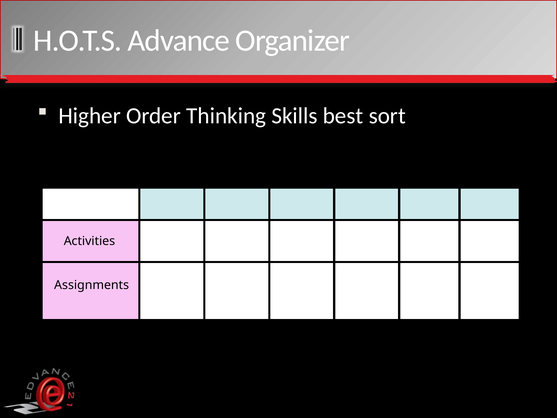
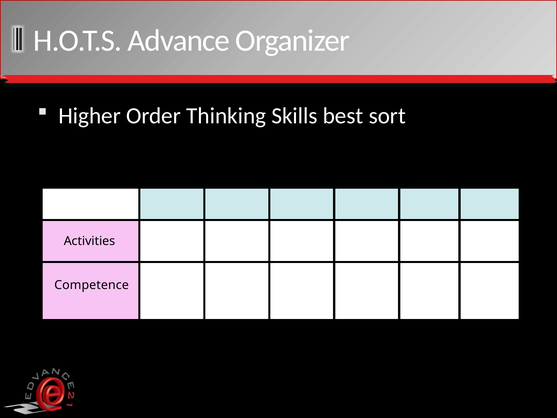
Assignments: Assignments -> Competence (92, 285)
